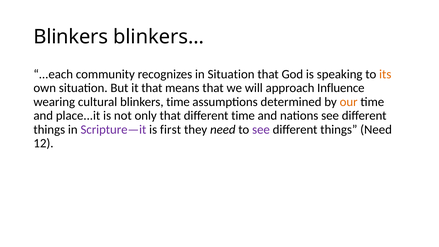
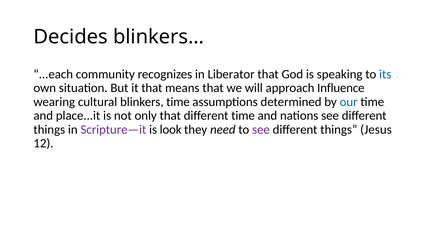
Blinkers: Blinkers -> Decides (71, 37)
in Situation: Situation -> Liberator (231, 74)
its colour: orange -> blue (385, 74)
our colour: orange -> blue (349, 102)
first: first -> look (171, 129)
things Need: Need -> Jesus (376, 129)
